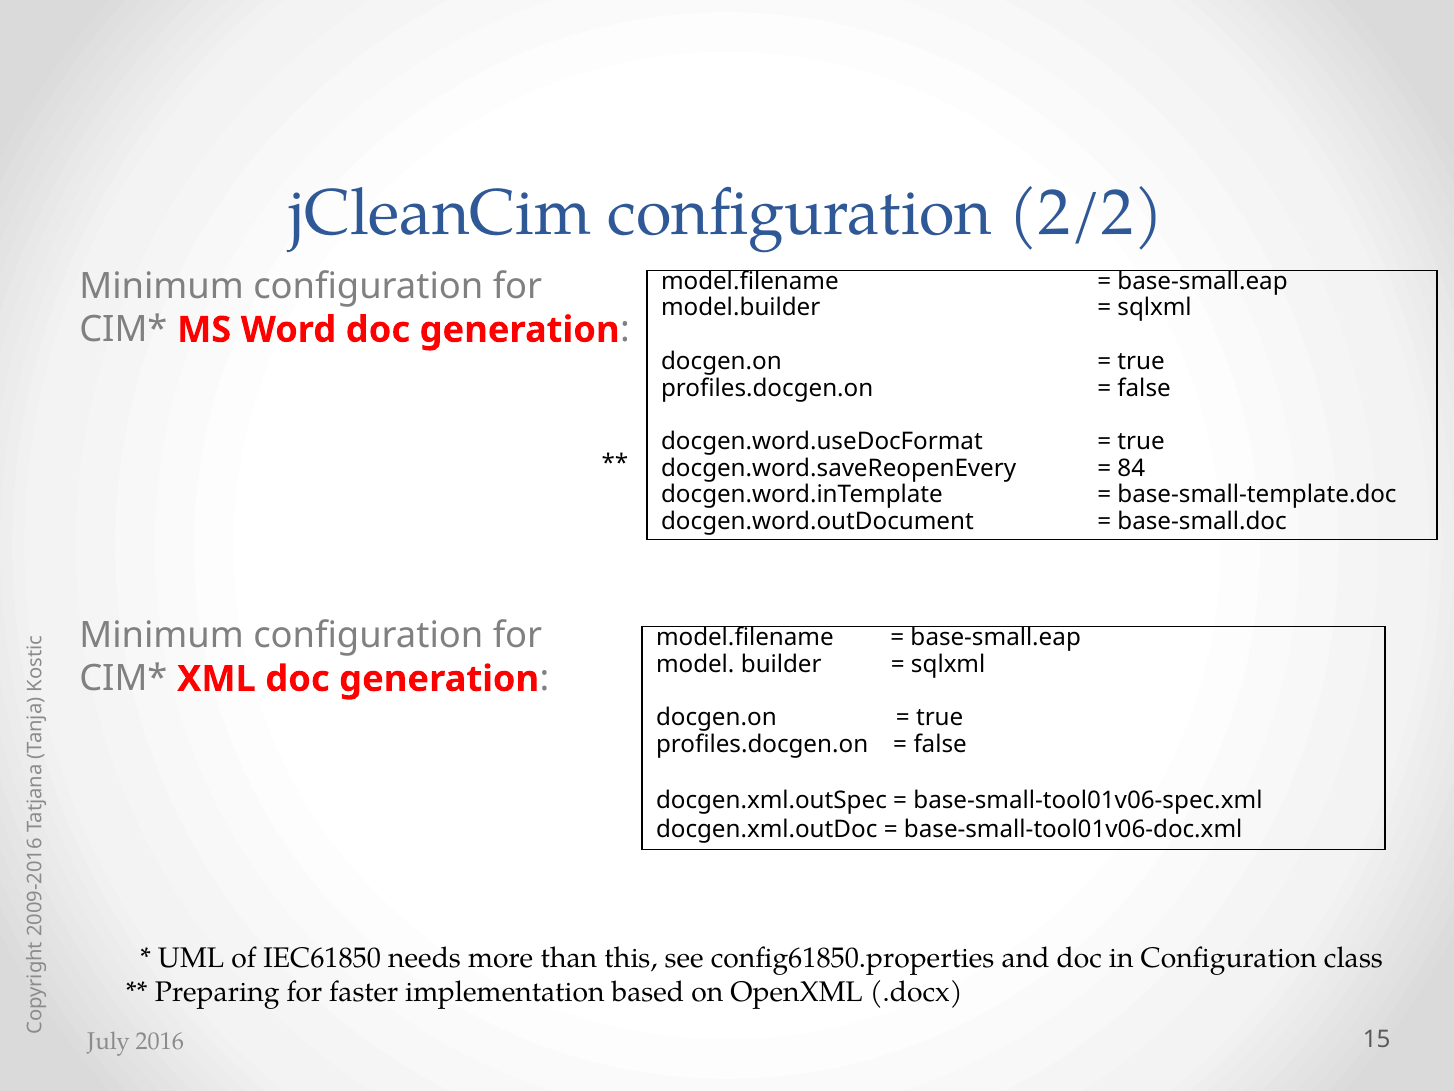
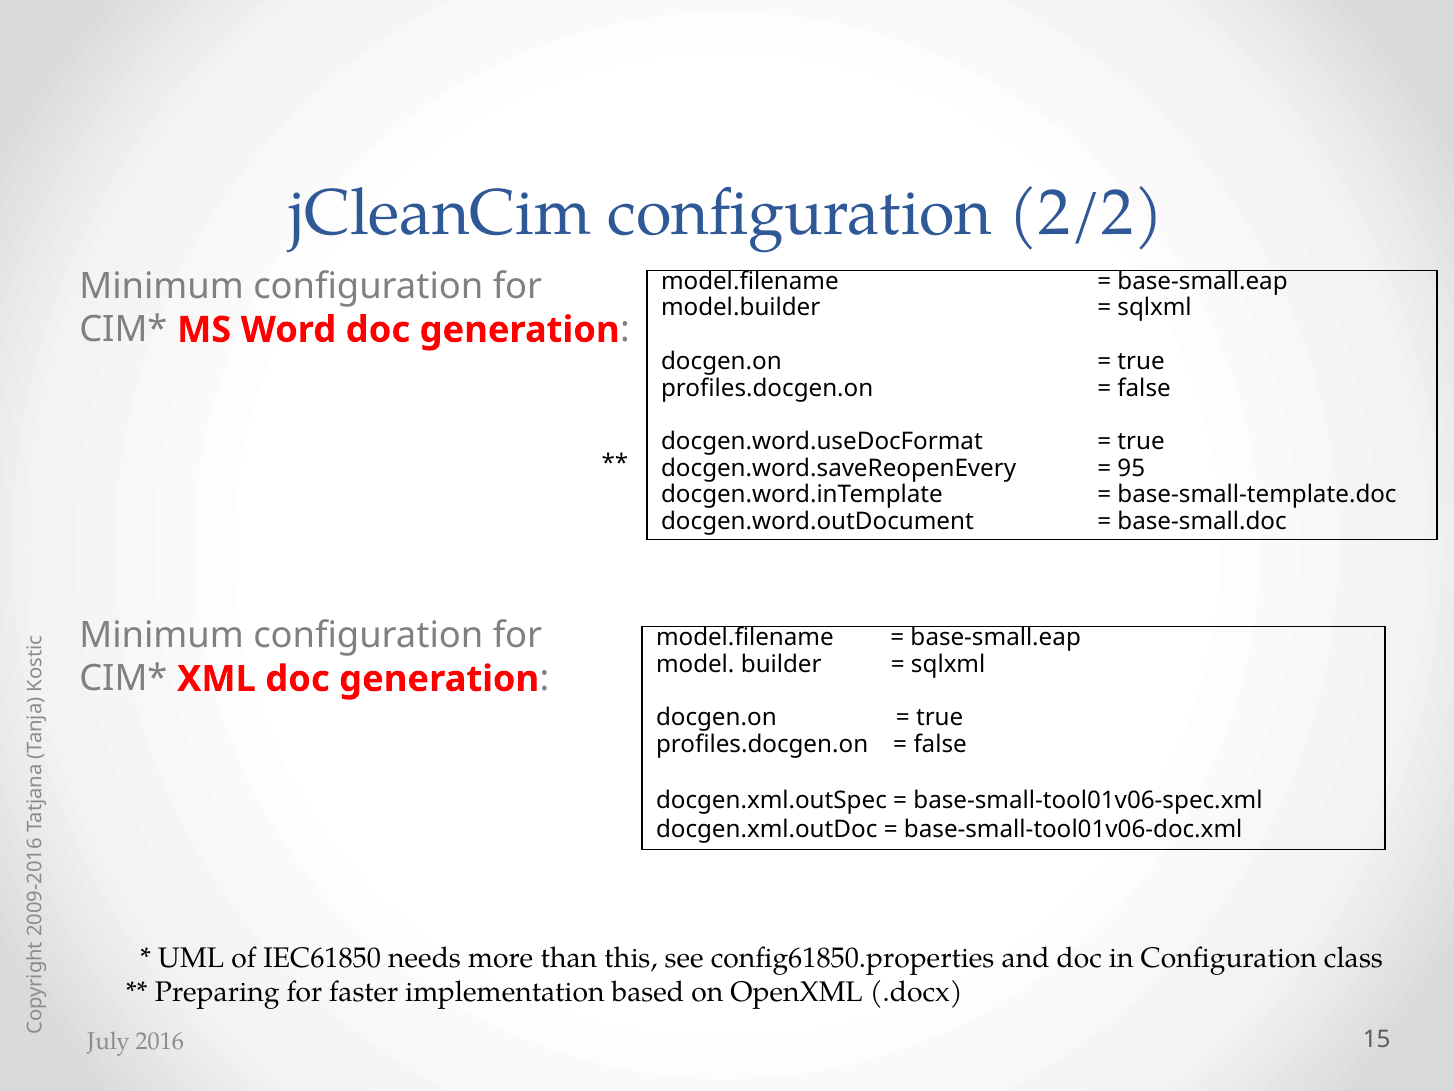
84: 84 -> 95 (1131, 468)
